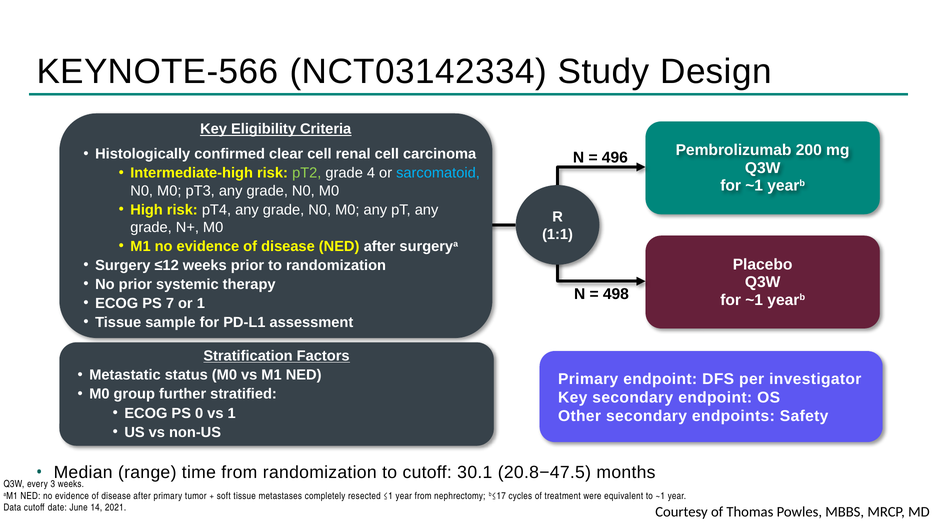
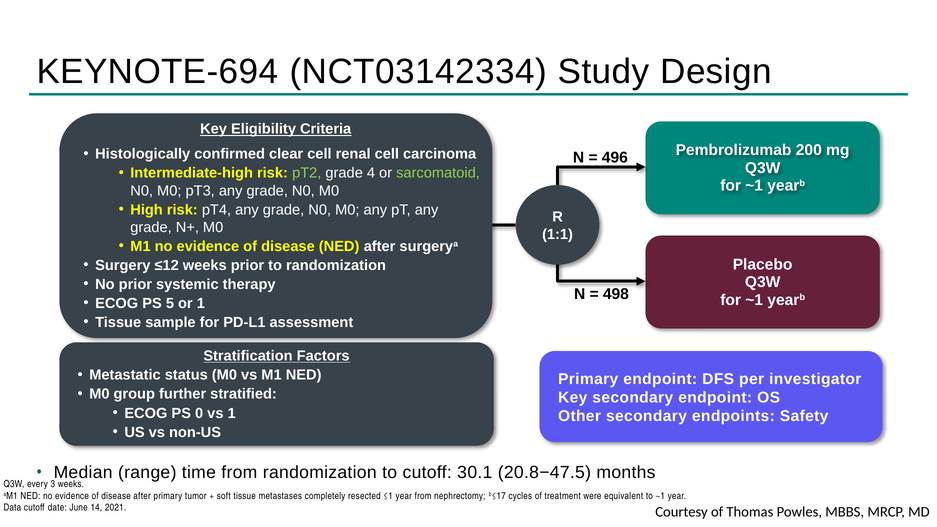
KEYNOTE-566: KEYNOTE-566 -> KEYNOTE-694 (157, 72)
sarcomatoid colour: light blue -> light green (438, 173)
7: 7 -> 5 (170, 303)
